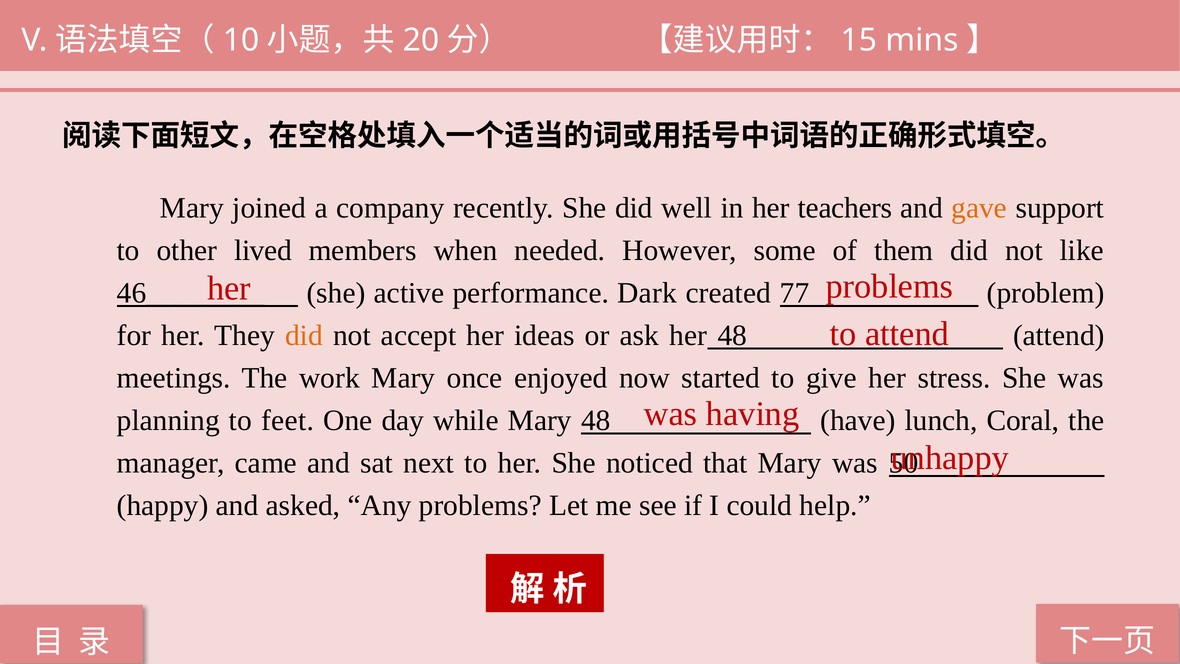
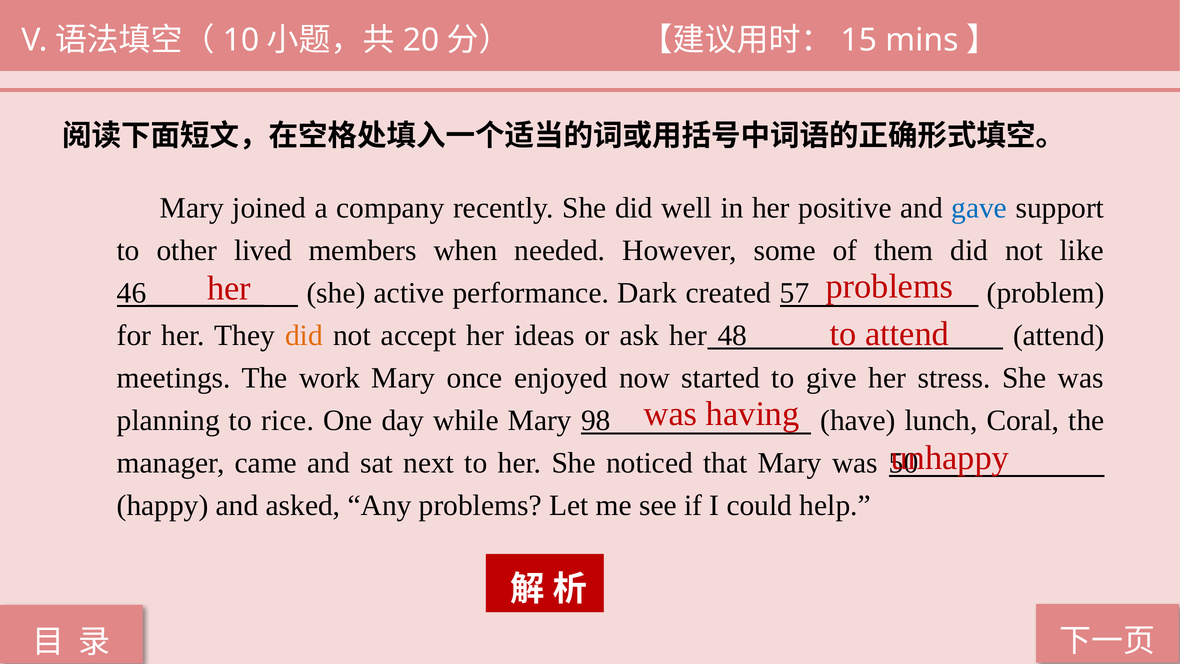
teachers: teachers -> positive (845, 208)
gave colour: orange -> blue (979, 208)
77: 77 -> 57 (795, 293)
feet: feet -> rice (288, 420)
Mary 48: 48 -> 98 (596, 420)
